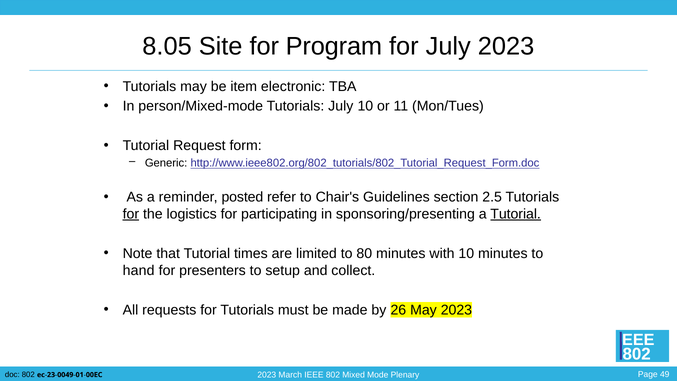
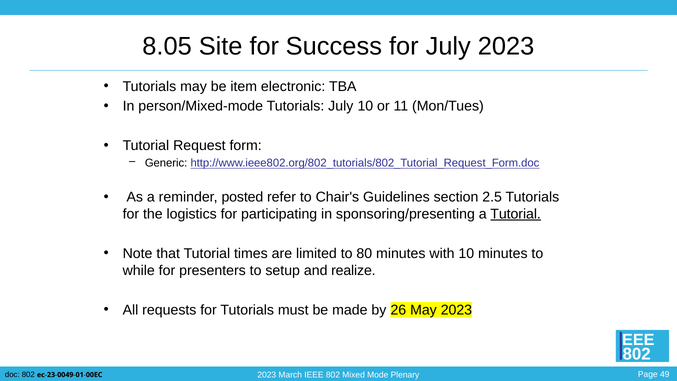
Program: Program -> Success (334, 46)
for underline: present -> none (131, 214)
hand: hand -> while (139, 270)
collect: collect -> realize (353, 270)
